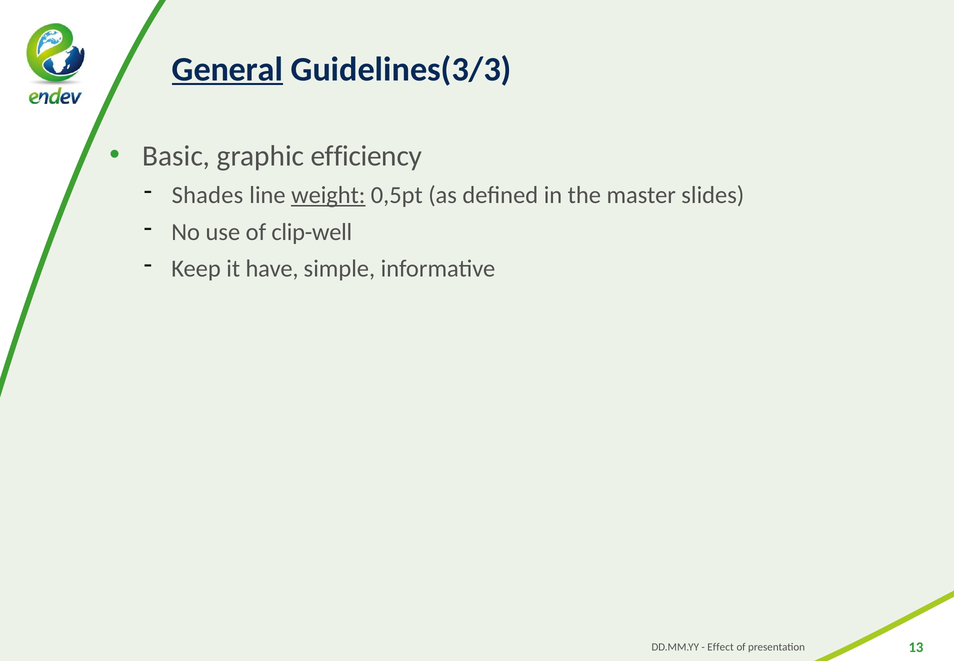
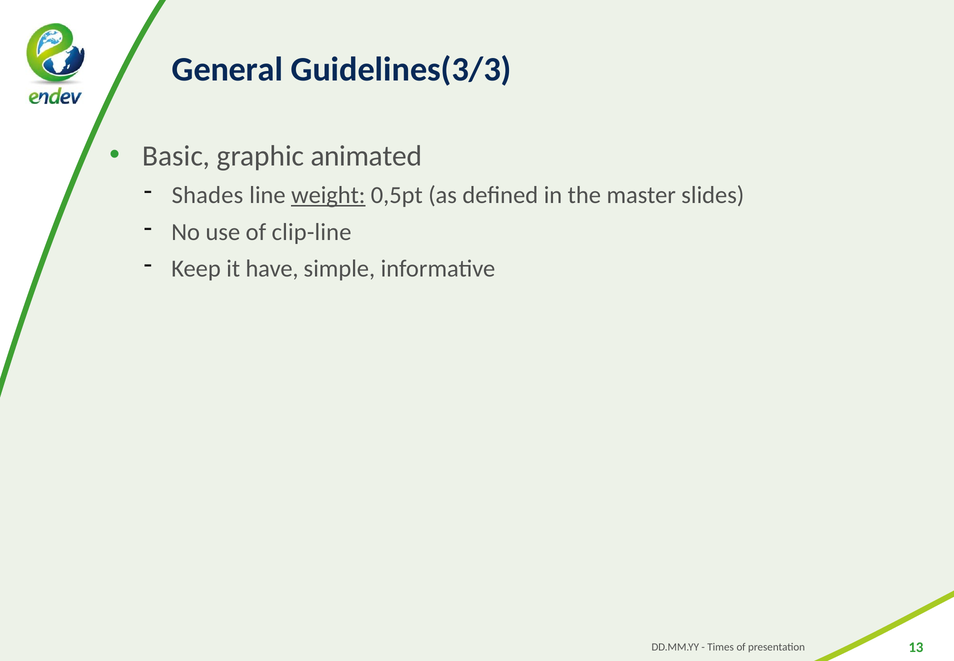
General underline: present -> none (227, 69)
efficiency: efficiency -> animated (366, 156)
clip-well: clip-well -> clip-line (312, 232)
Effect: Effect -> Times (721, 647)
